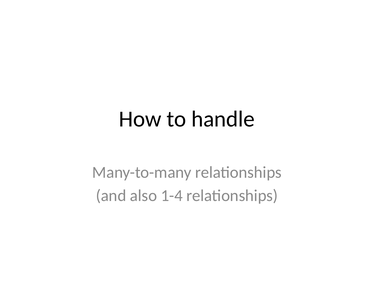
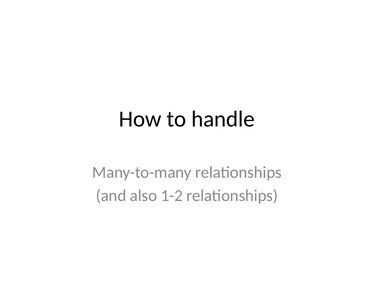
1-4: 1-4 -> 1-2 (172, 195)
